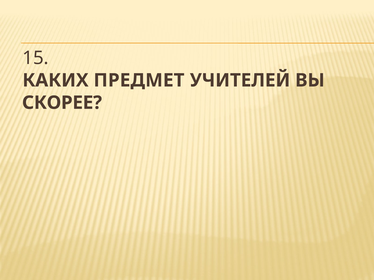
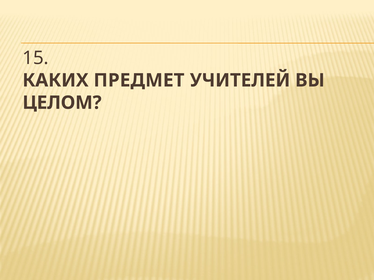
СКОРЕЕ: СКОРЕЕ -> ЦЕЛОМ (62, 103)
